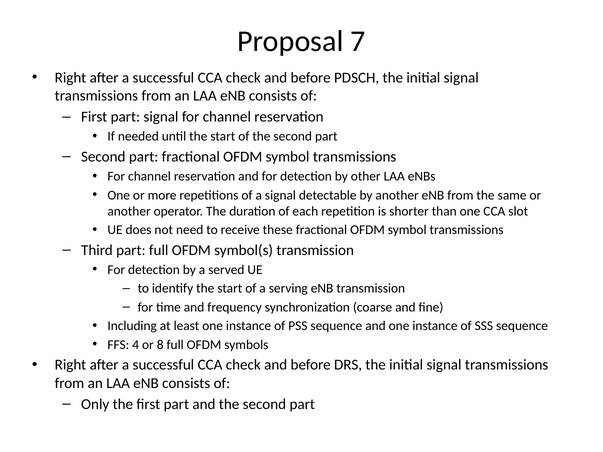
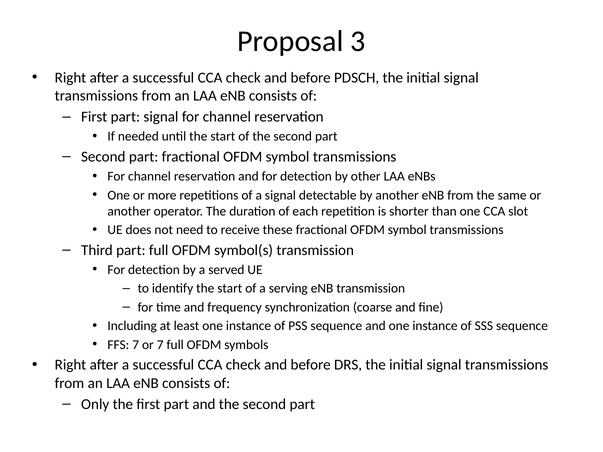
7: 7 -> 3 (358, 41)
FFS 4: 4 -> 7 (136, 345)
or 8: 8 -> 7 (160, 345)
